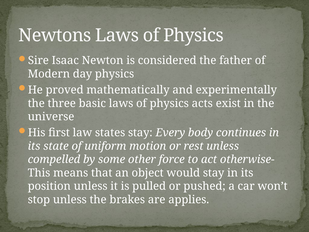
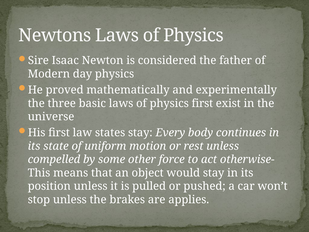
physics acts: acts -> first (202, 103)
